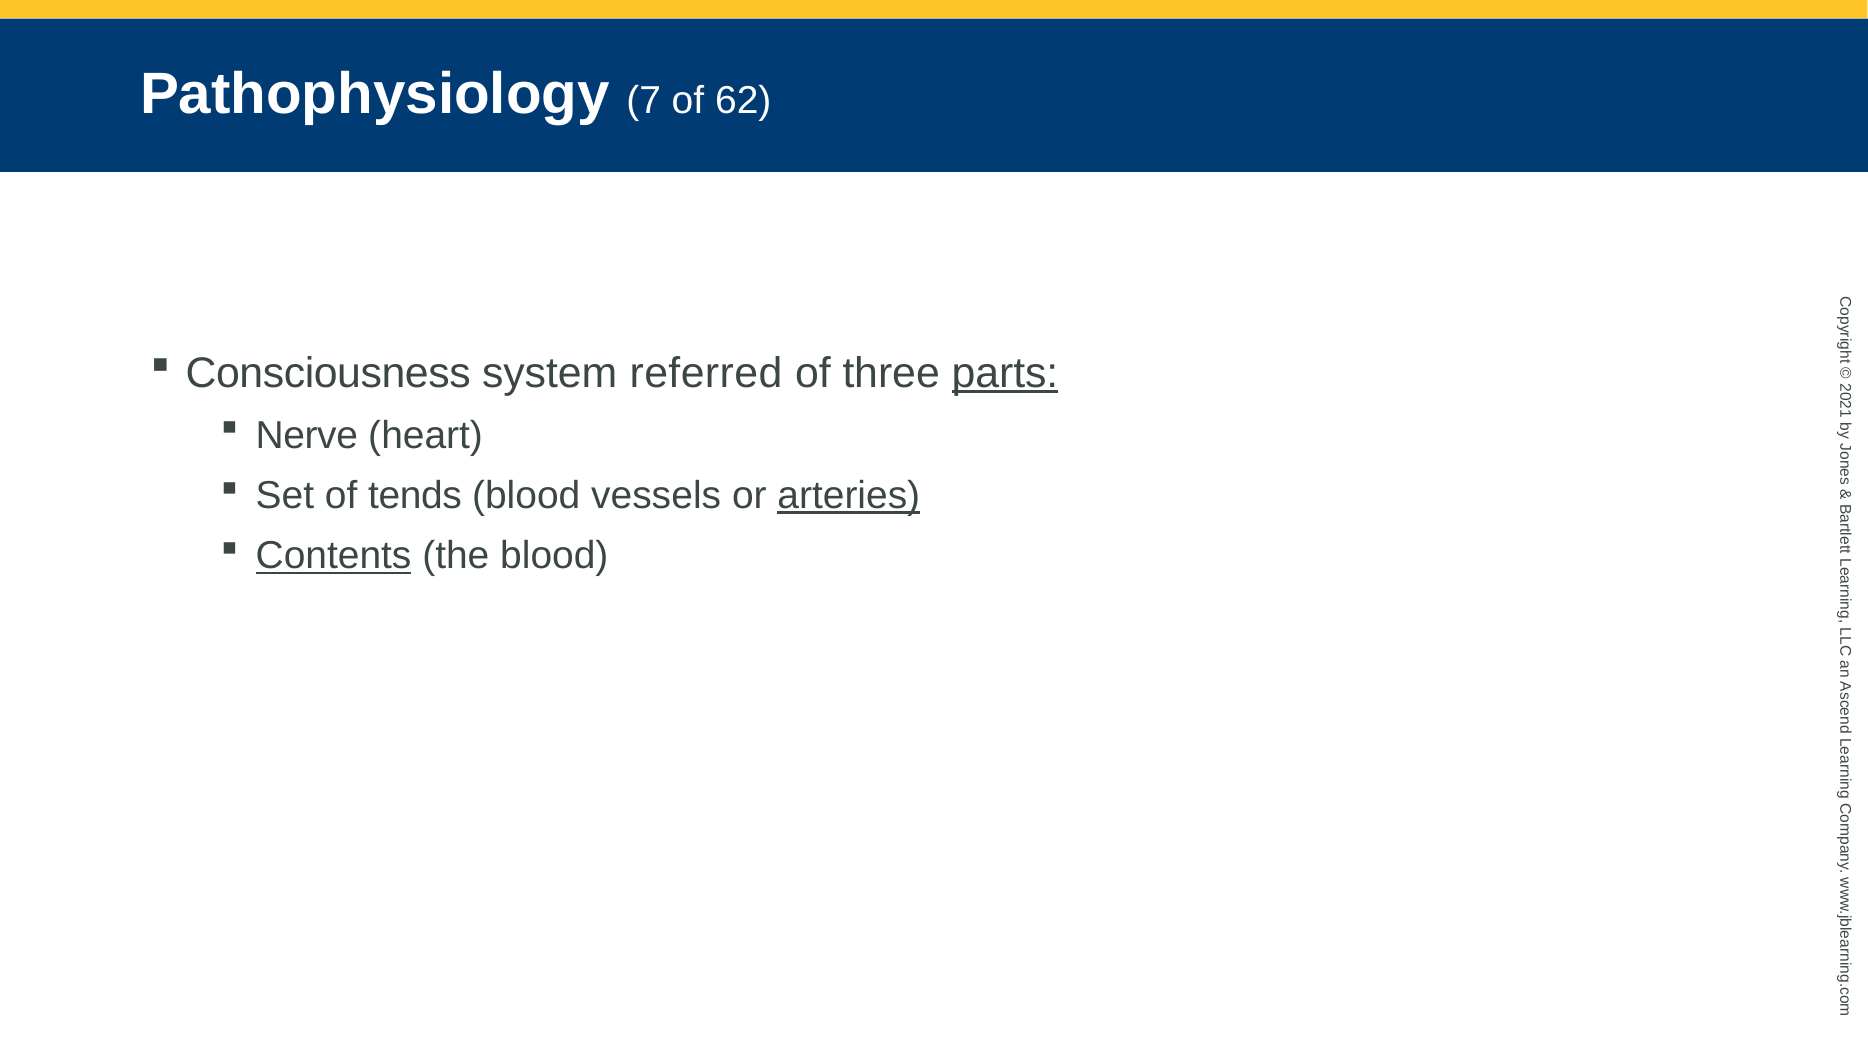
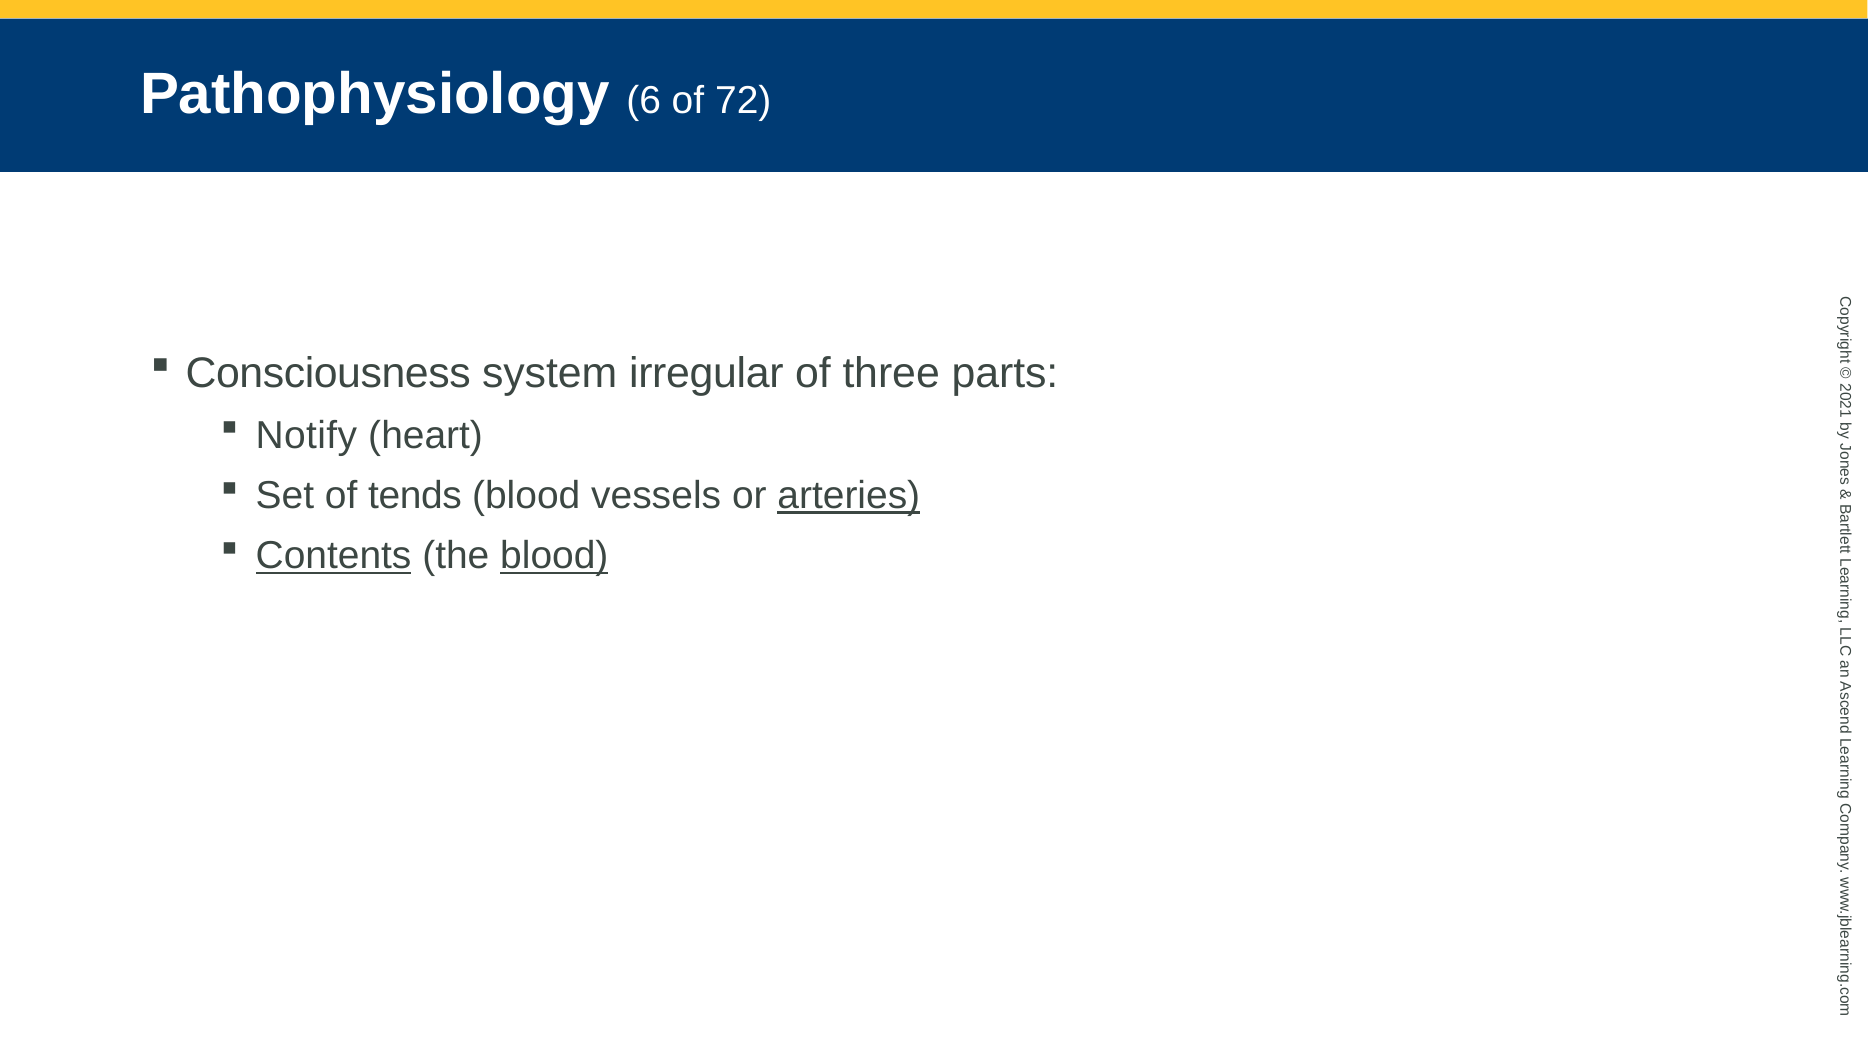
7: 7 -> 6 (644, 100)
62: 62 -> 72 (743, 100)
referred: referred -> irregular (706, 373)
parts underline: present -> none (1005, 373)
Nerve: Nerve -> Notify (306, 436)
blood underline: none -> present (554, 556)
